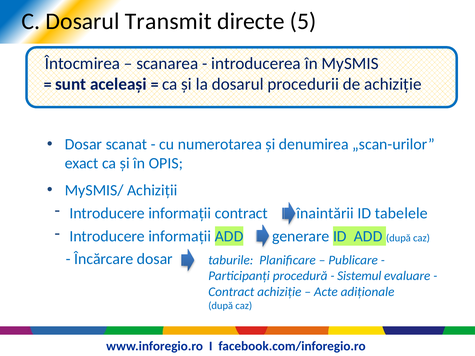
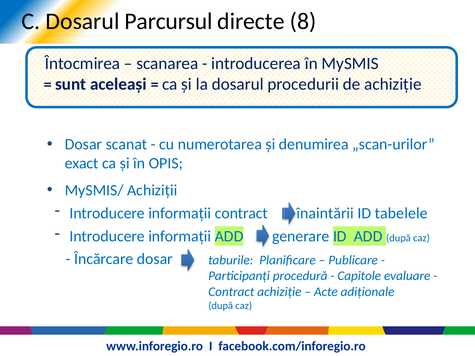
Transmit: Transmit -> Parcursul (168, 22)
5: 5 -> 8 (303, 22)
Sistemul: Sistemul -> Capitole (359, 276)
